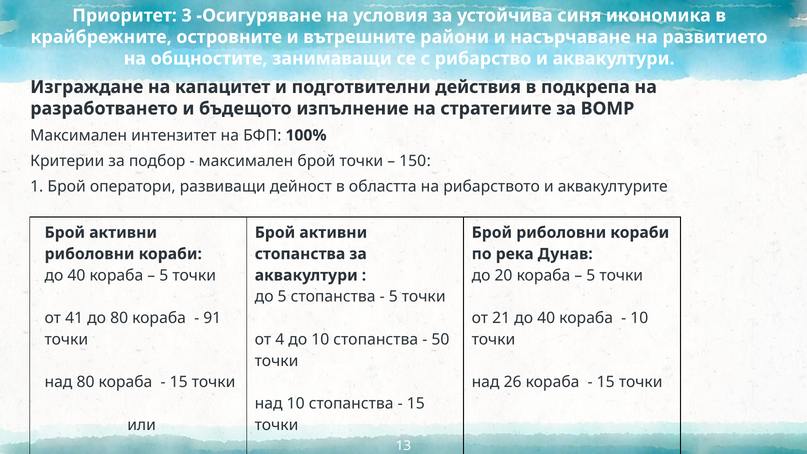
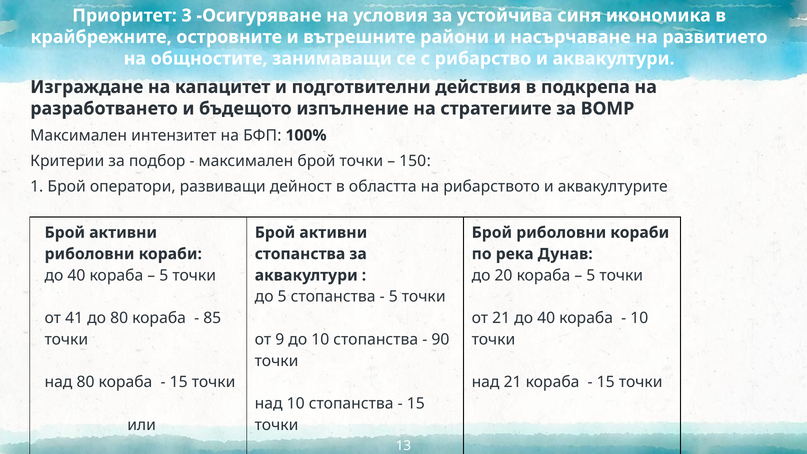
91: 91 -> 85 (212, 318)
4: 4 -> 9 (280, 339)
50: 50 -> 90 (440, 339)
над 26: 26 -> 21 (513, 382)
